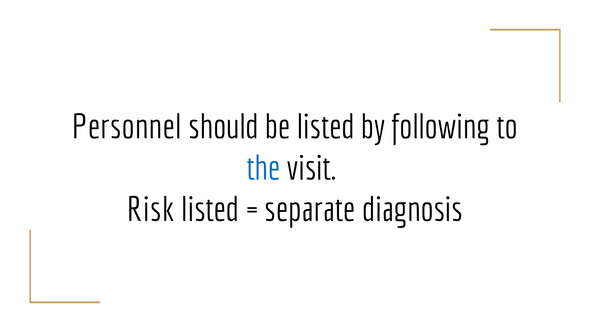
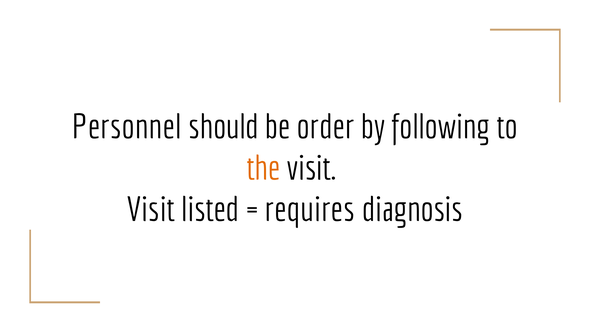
be listed: listed -> order (326, 127)
the colour: blue -> orange (264, 168)
Risk: Risk -> Visit (151, 210)
separate: separate -> requires (310, 210)
